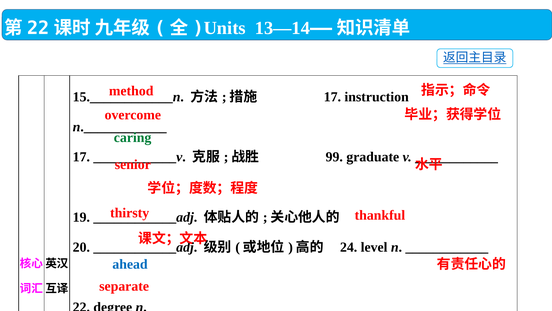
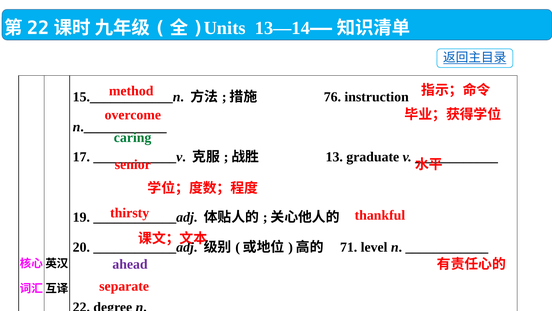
17: 17 -> 76 (332, 97)
99: 99 -> 13 (334, 157)
24: 24 -> 71 (349, 247)
ahead colour: blue -> purple (130, 264)
